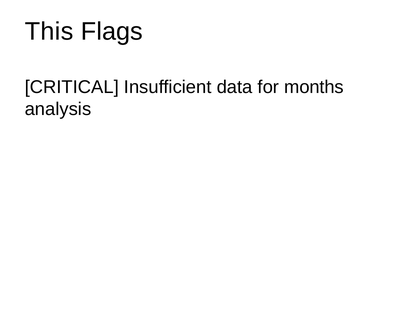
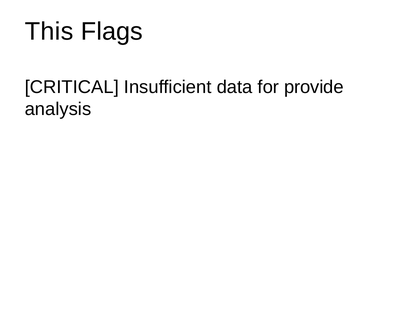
months: months -> provide (314, 87)
